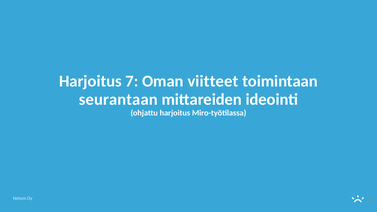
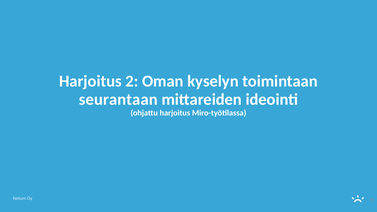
7: 7 -> 2 (132, 81)
viitteet: viitteet -> kyselyn (213, 81)
